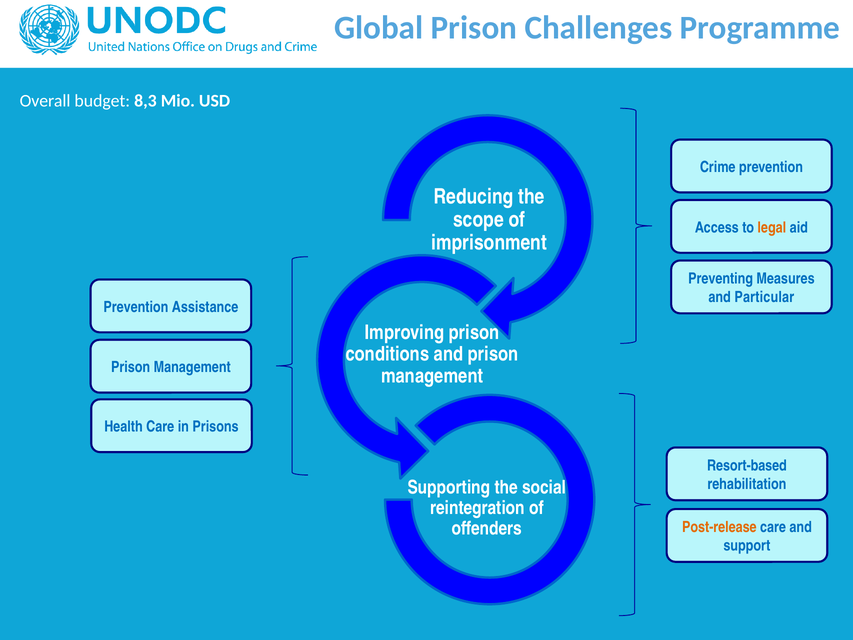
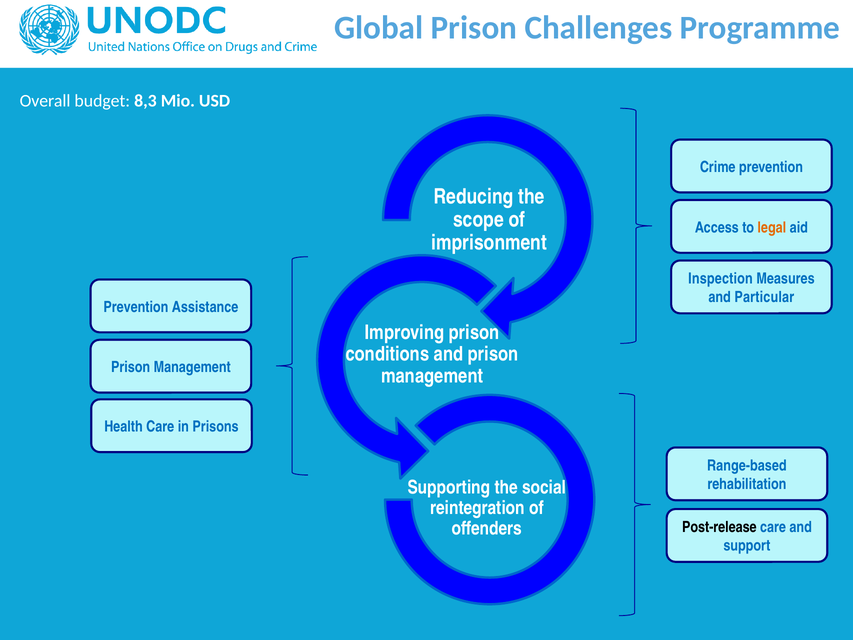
Preventing: Preventing -> Inspection (721, 279)
Resort-based: Resort-based -> Range-based (747, 465)
Post-release colour: orange -> black (719, 527)
